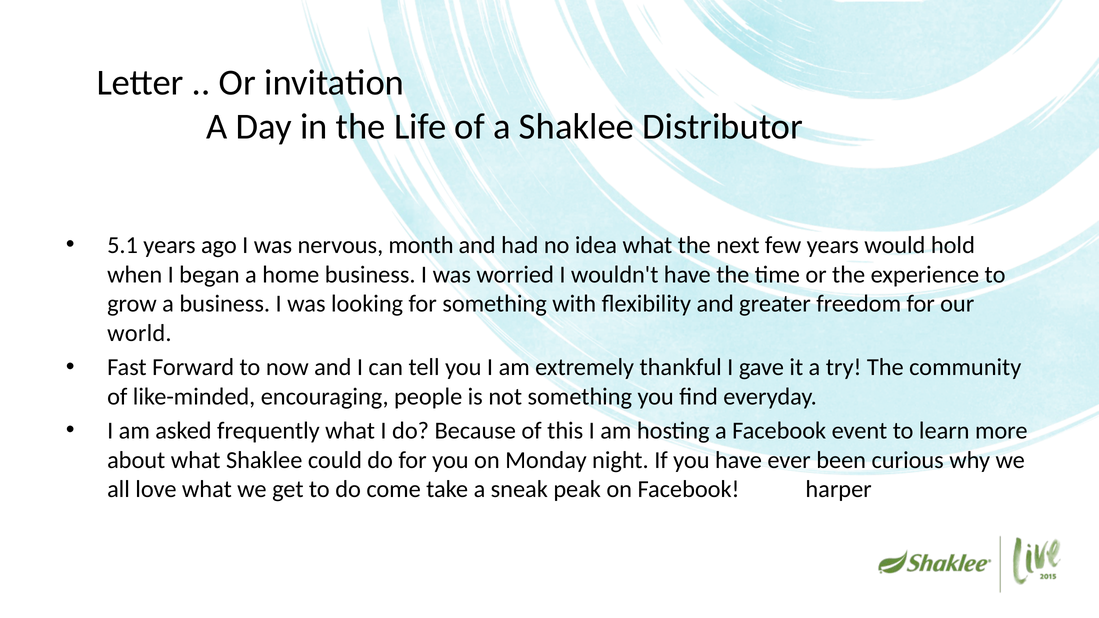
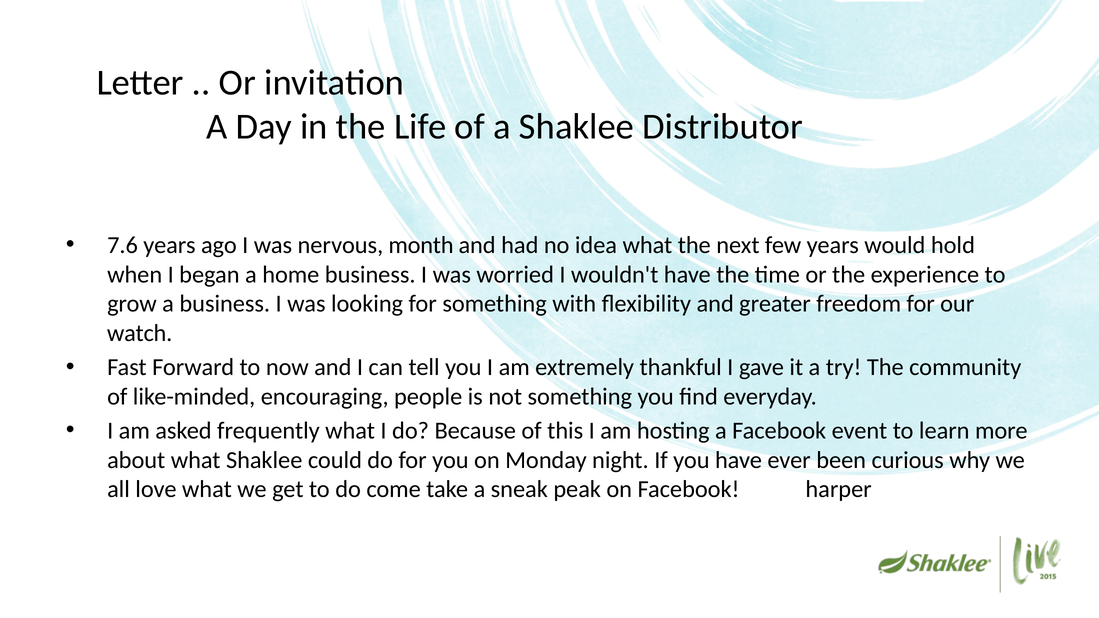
5.1: 5.1 -> 7.6 (123, 245)
world: world -> watch (140, 333)
